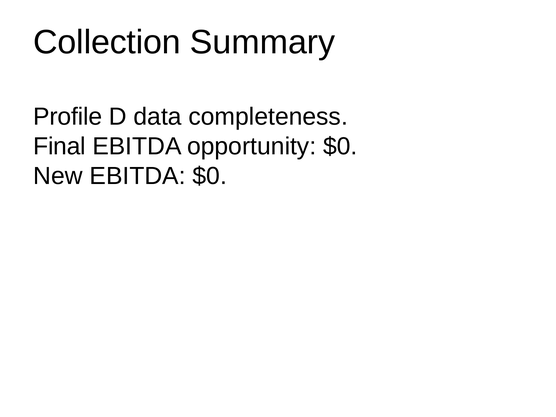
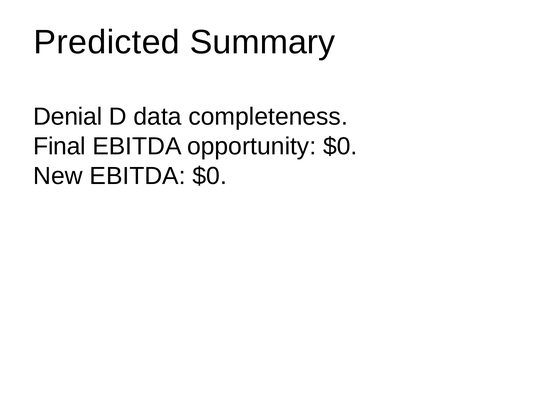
Collection: Collection -> Predicted (107, 42)
Profile: Profile -> Denial (68, 117)
